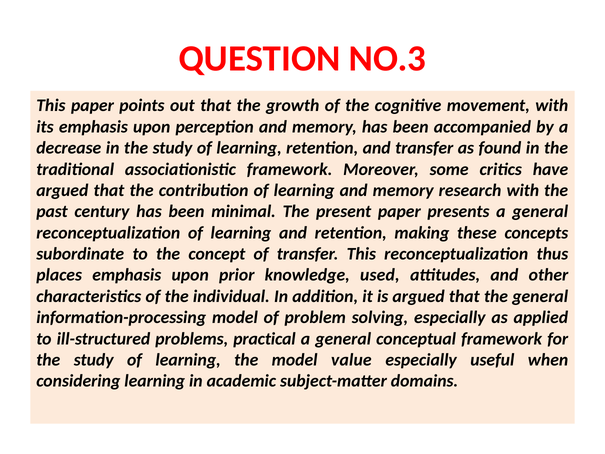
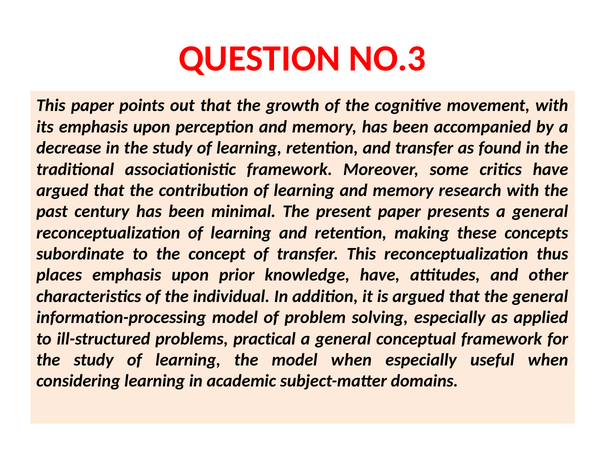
knowledge used: used -> have (380, 275)
model value: value -> when (351, 360)
